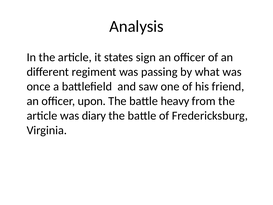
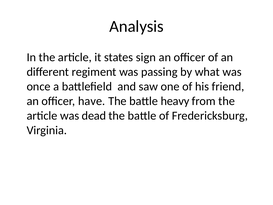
upon: upon -> have (92, 101)
diary: diary -> dead (94, 116)
